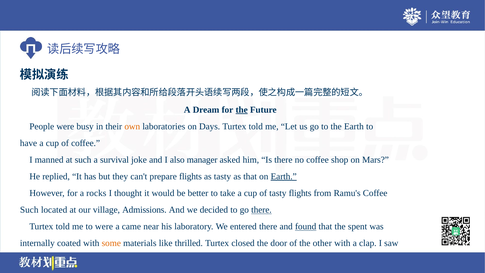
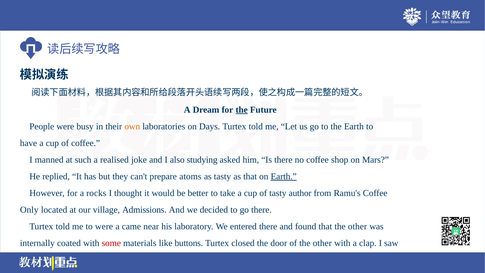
survival: survival -> realised (114, 160)
manager: manager -> studying (202, 160)
prepare flights: flights -> atoms (190, 176)
tasty flights: flights -> author (300, 193)
Such: Such -> Only (29, 210)
there underline: present -> none (261, 210)
found underline: present -> none (306, 226)
that the spent: spent -> other (357, 226)
some colour: orange -> red (111, 243)
thrilled: thrilled -> buttons (189, 243)
